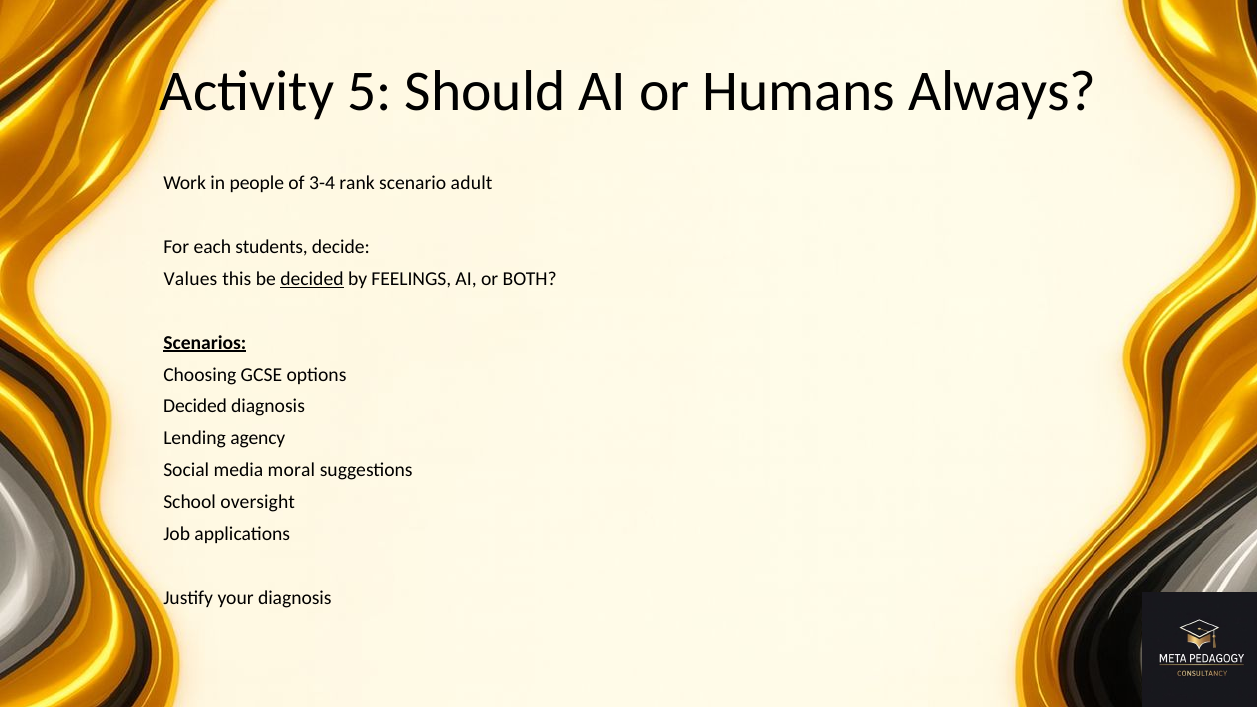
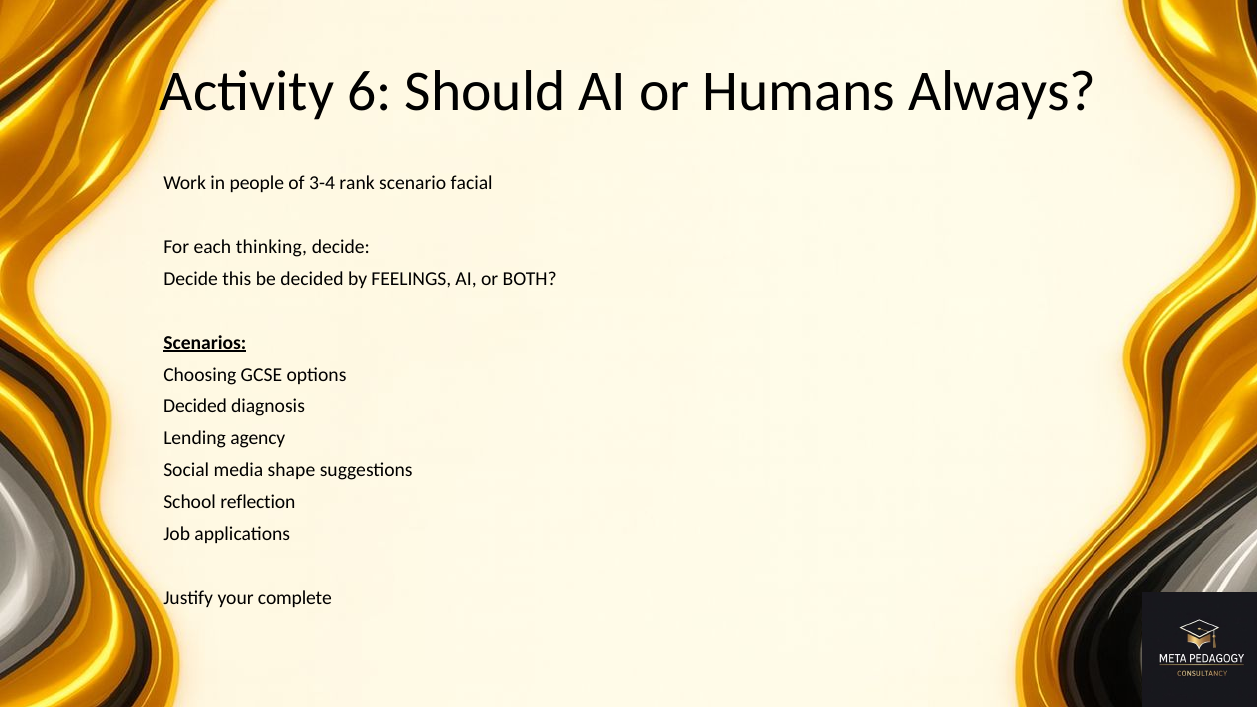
5: 5 -> 6 (369, 91)
adult: adult -> facial (472, 183)
students: students -> thinking (271, 247)
Values: Values -> Decide (191, 279)
decided underline: present -> none (312, 279)
moral: moral -> shape (291, 470)
oversight: oversight -> reflection (258, 502)
your diagnosis: diagnosis -> complete (295, 598)
